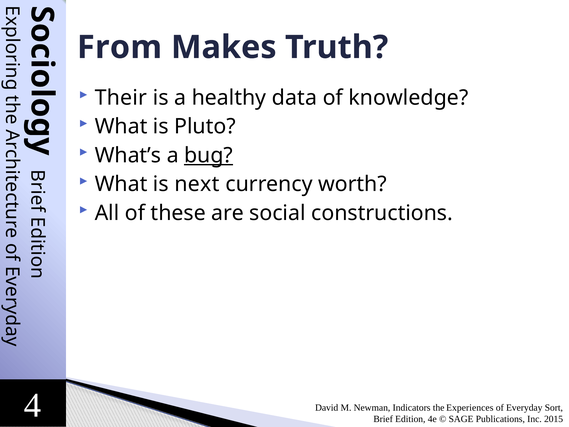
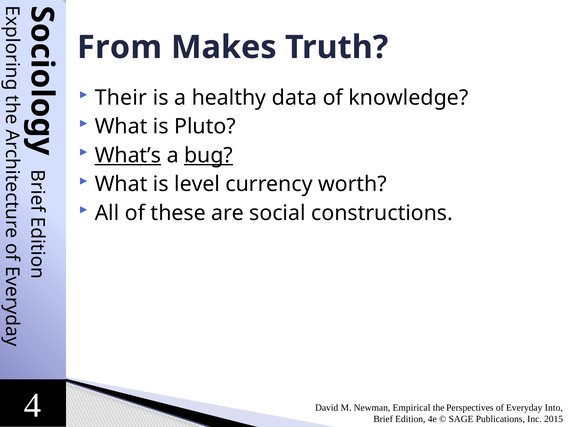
What’s underline: none -> present (128, 155)
next: next -> level (197, 184)
Indicators: Indicators -> Empirical (412, 408)
Experiences: Experiences -> Perspectives (470, 408)
Sort: Sort -> Into (554, 408)
